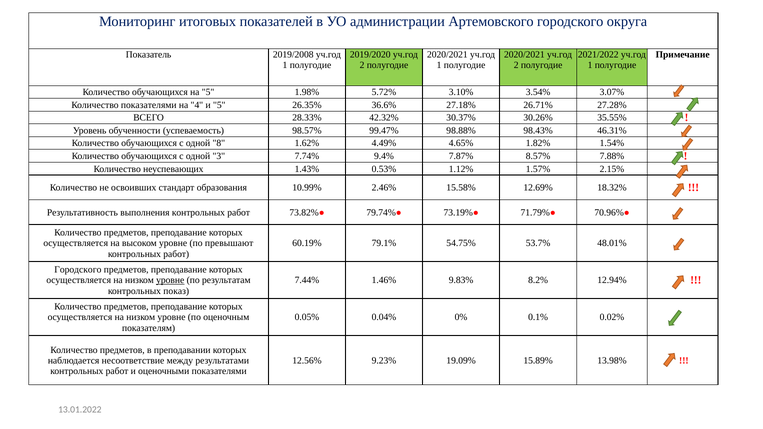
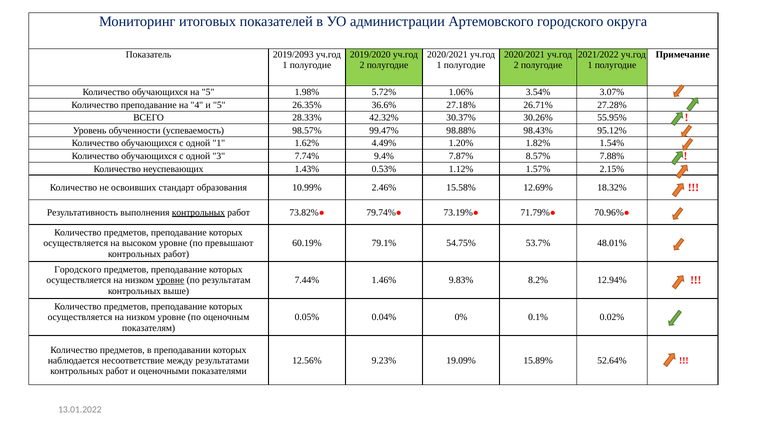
2019/2008: 2019/2008 -> 2019/2093 (293, 54)
3.10%: 3.10% -> 1.06% (461, 92)
Количество показателями: показателями -> преподавание (149, 105)
35.55%: 35.55% -> 55.95% (612, 118)
46.31%: 46.31% -> 95.12% (612, 131)
одной 8: 8 -> 1 (219, 143)
4.65%: 4.65% -> 1.20% (461, 143)
контрольных underline: none -> present (198, 213)
показ: показ -> выше (176, 291)
13.98%: 13.98% -> 52.64% (612, 361)
